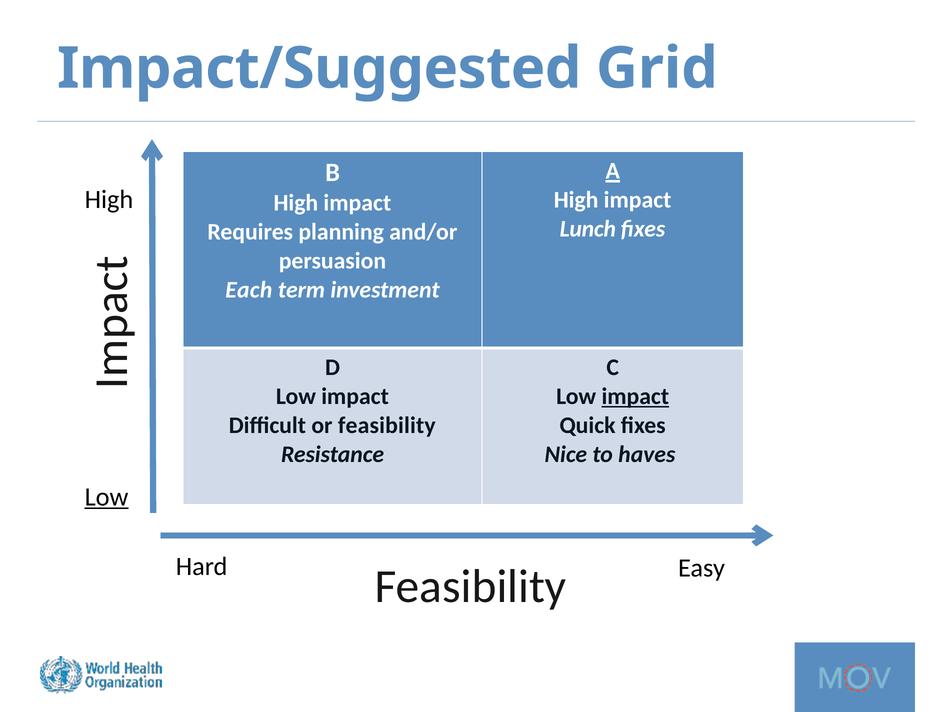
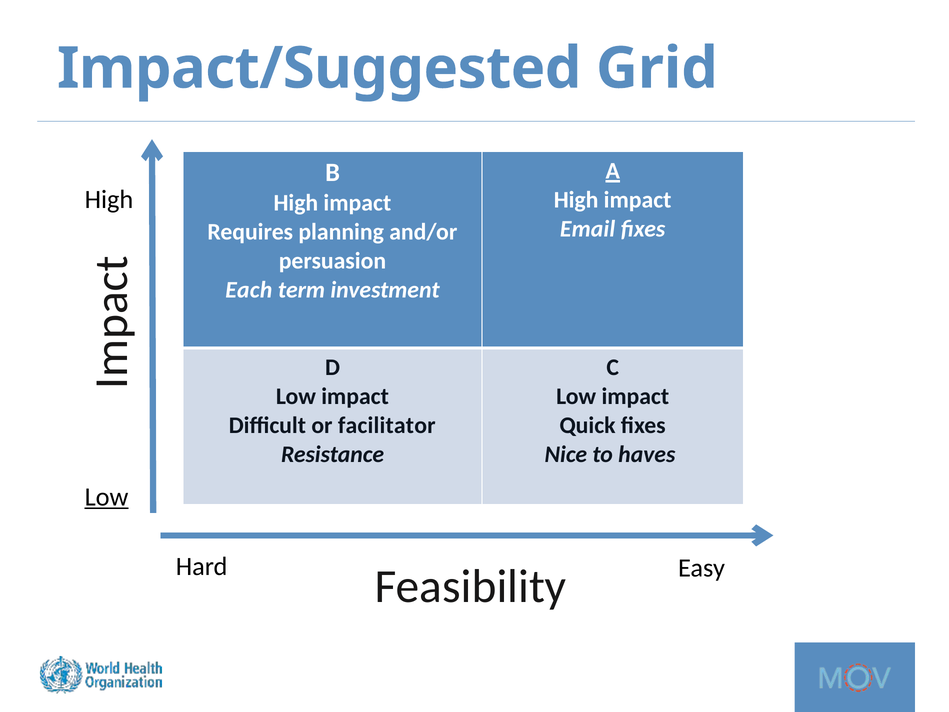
Lunch: Lunch -> Email (588, 229)
impact underline: present -> none (635, 396)
or feasibility: feasibility -> facilitator (387, 425)
